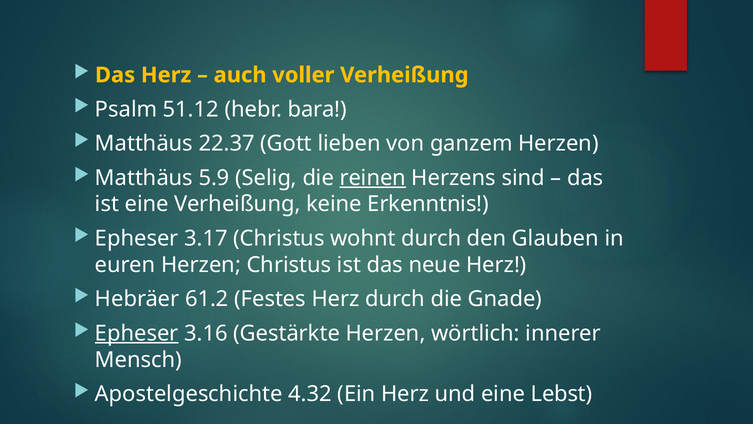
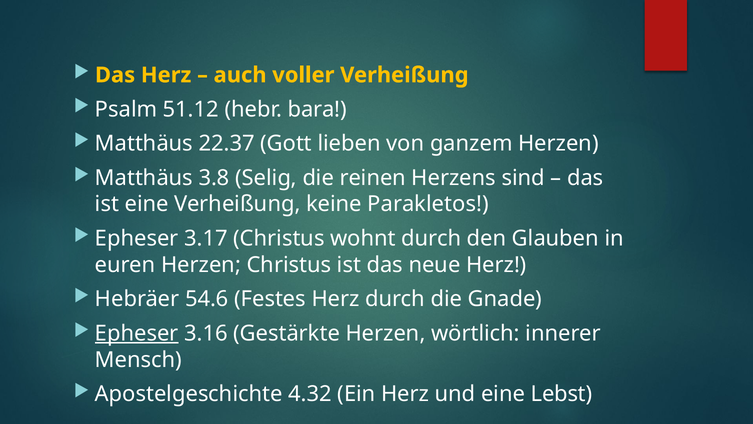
5.9: 5.9 -> 3.8 (214, 178)
reinen underline: present -> none (373, 178)
Erkenntnis: Erkenntnis -> Parakletos (428, 204)
61.2: 61.2 -> 54.6 (207, 299)
